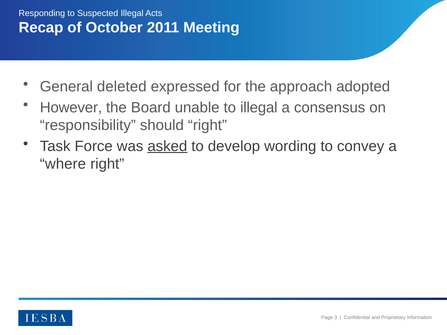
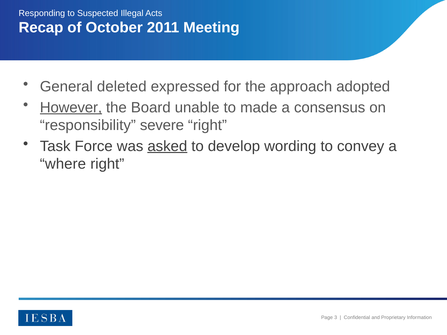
However underline: none -> present (71, 108)
to illegal: illegal -> made (259, 108)
should: should -> severe (162, 125)
